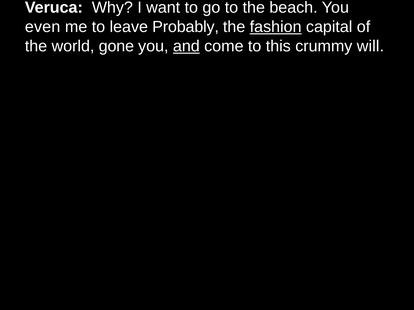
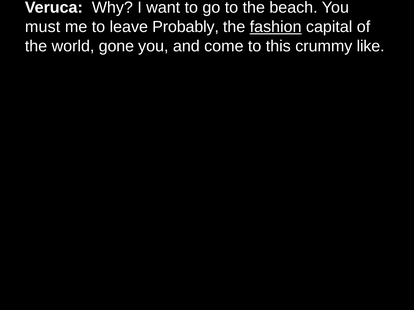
even: even -> must (43, 27)
and underline: present -> none (186, 46)
will: will -> like (371, 46)
